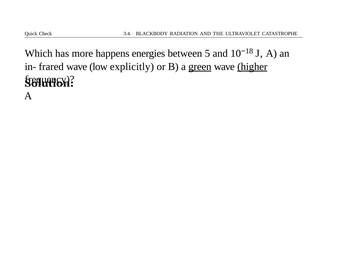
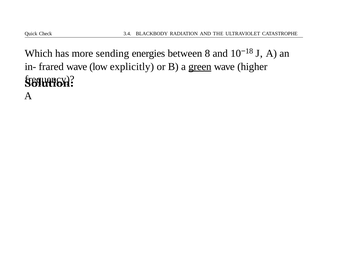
happens: happens -> sending (112, 53)
5: 5 -> 8 (207, 53)
higher underline: present -> none (252, 67)
